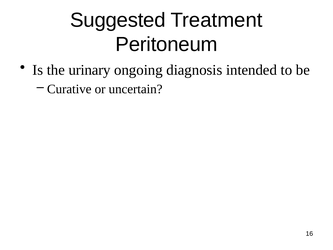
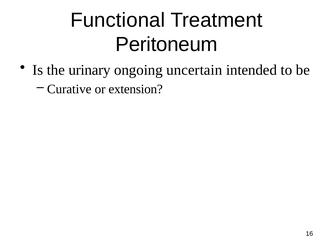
Suggested: Suggested -> Functional (118, 20)
diagnosis: diagnosis -> uncertain (194, 70)
uncertain: uncertain -> extension (136, 89)
